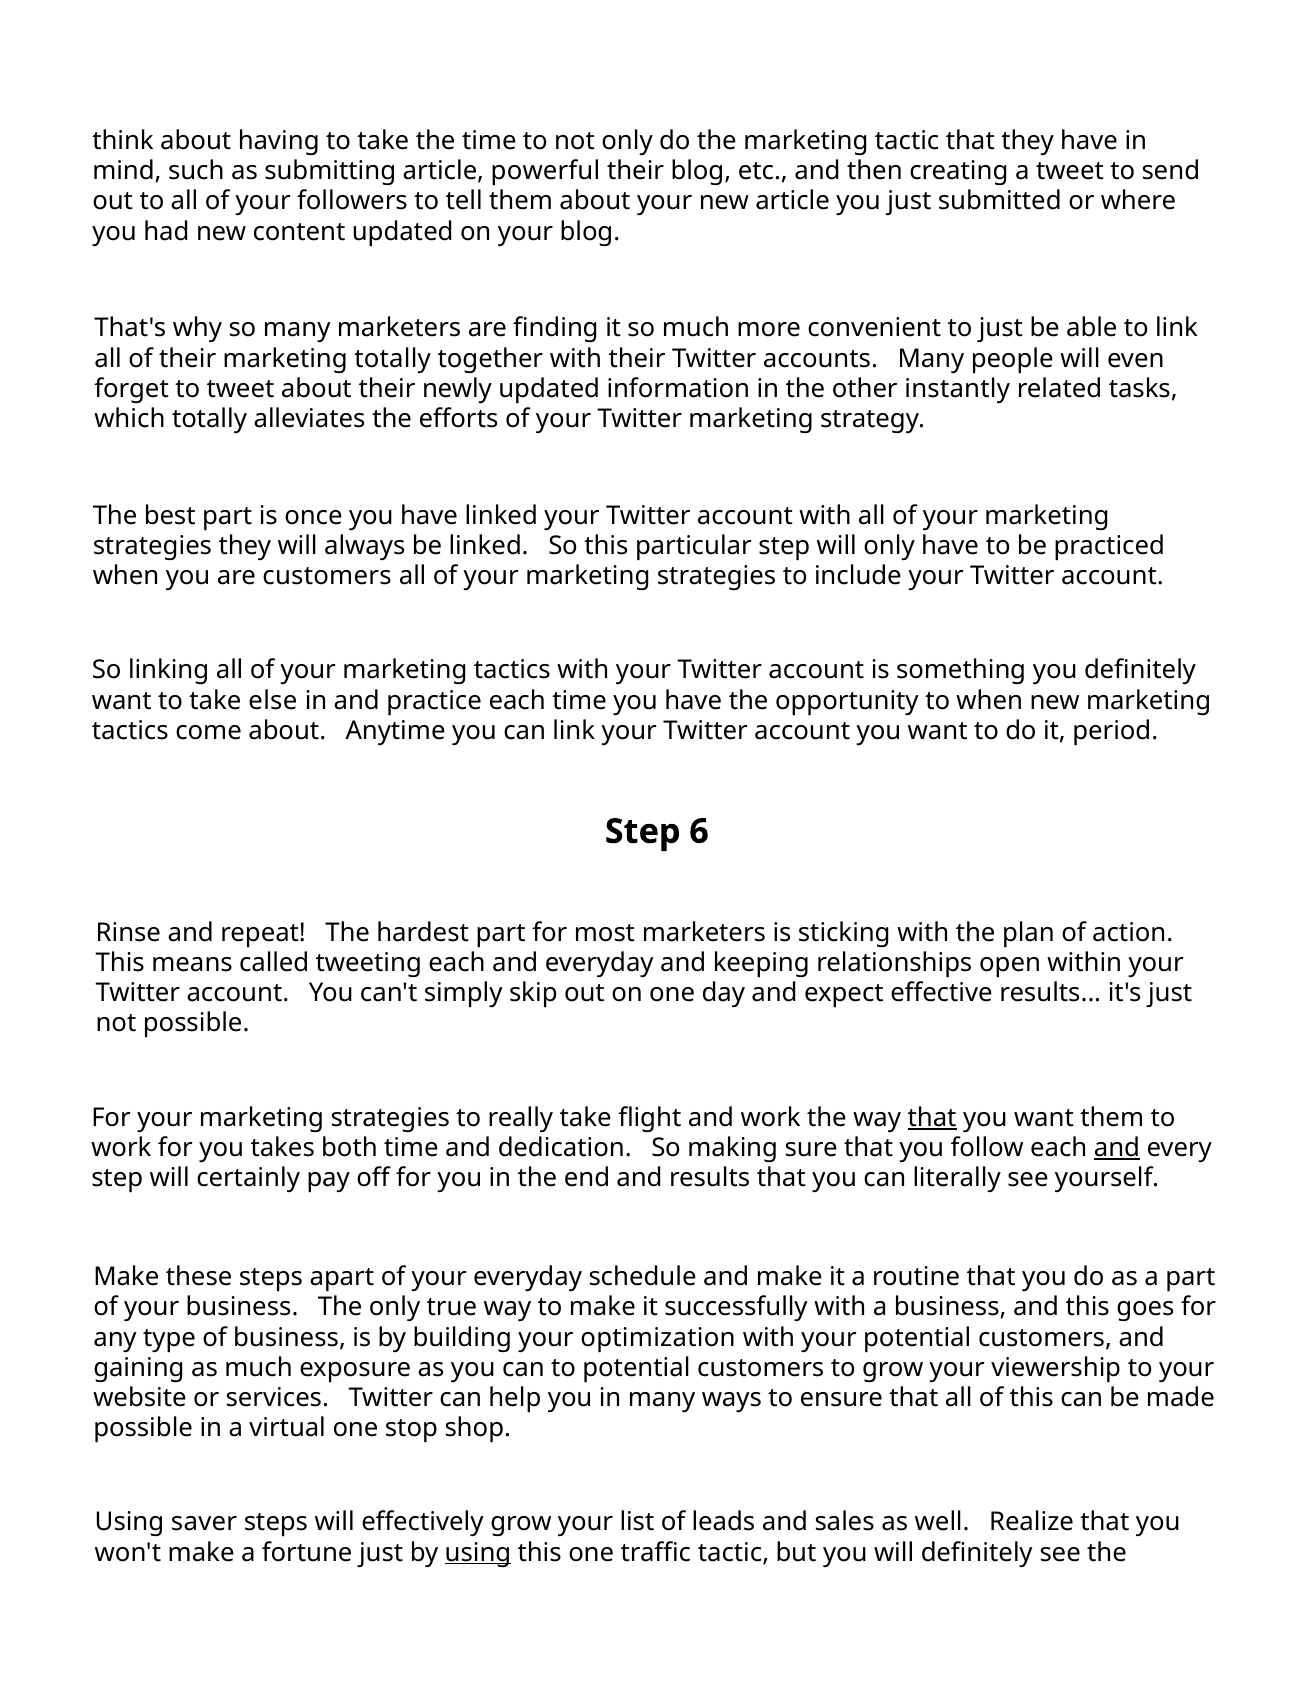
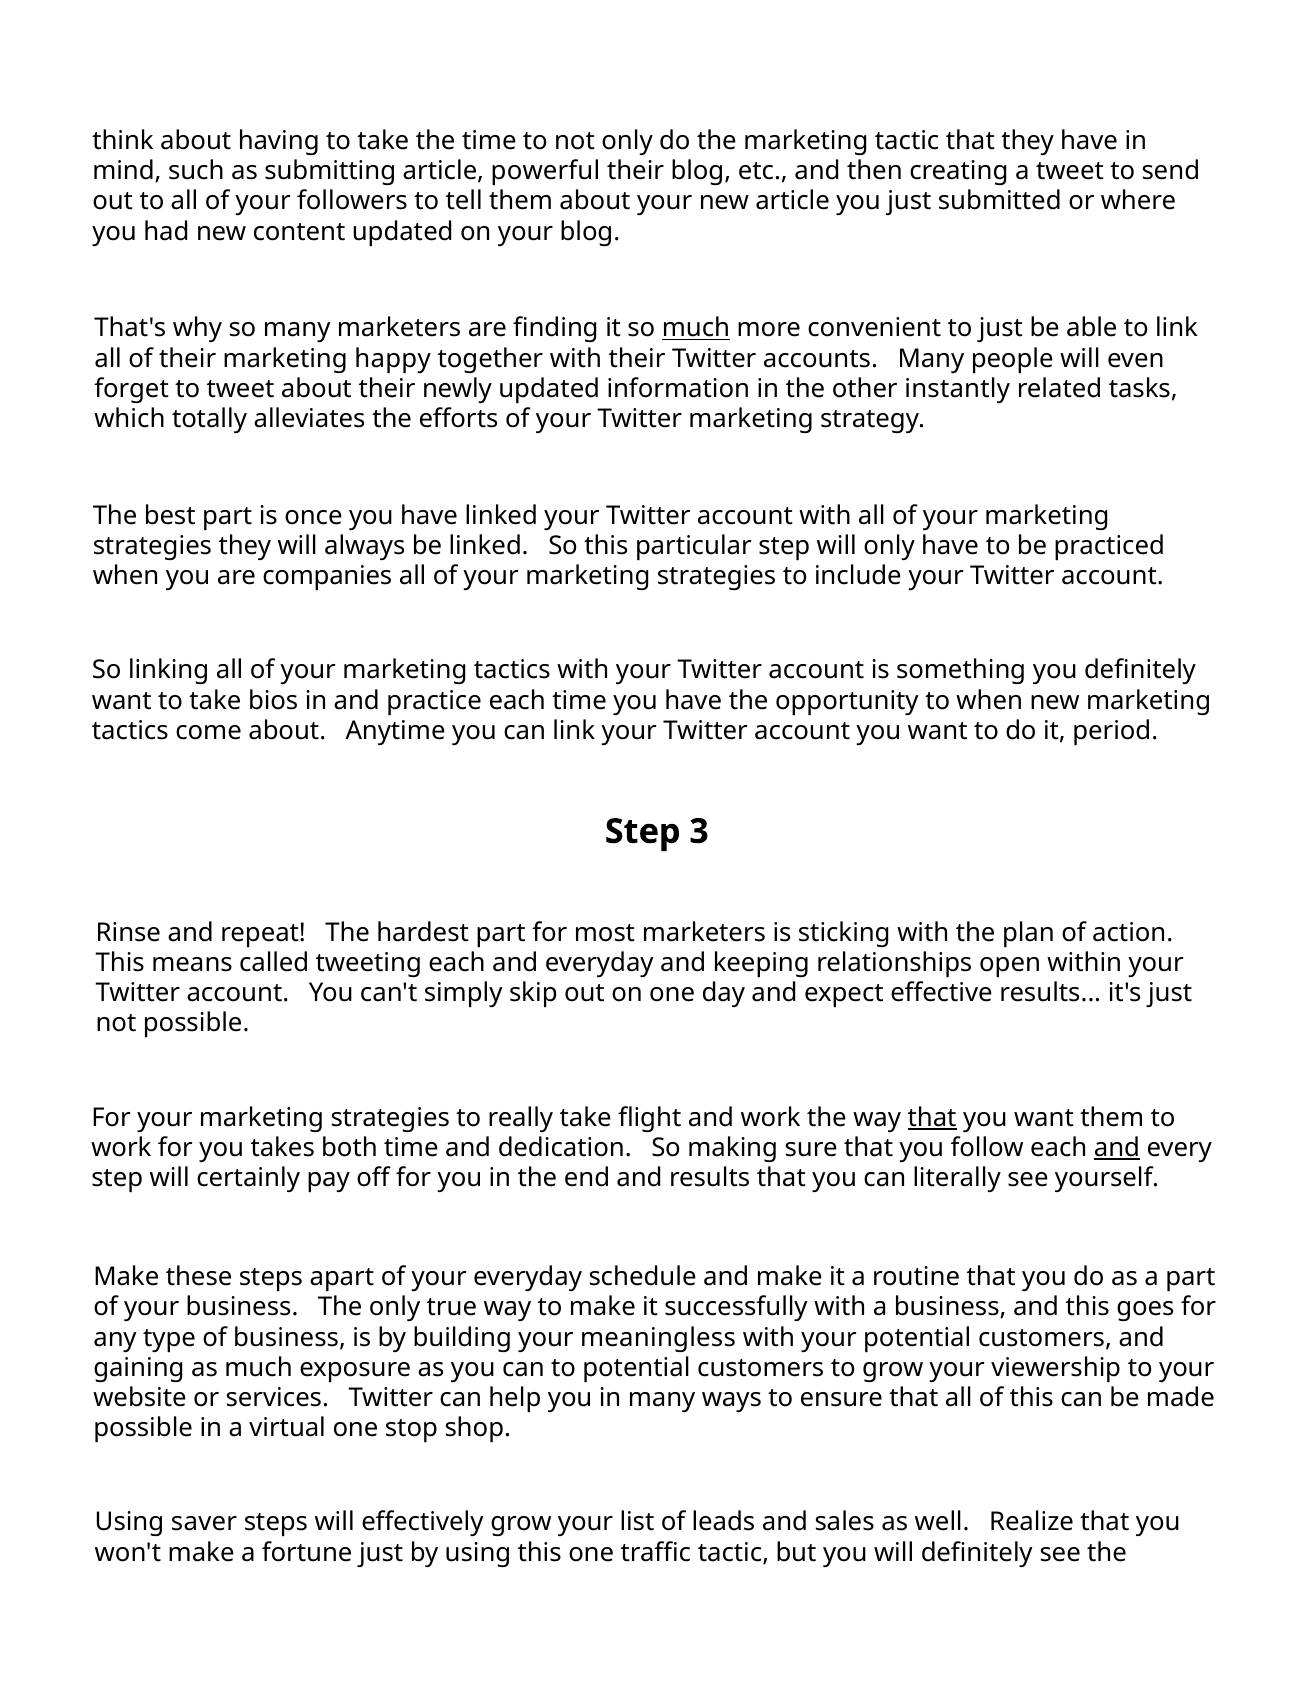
much underline: none -> present (696, 328)
marketing totally: totally -> happy (393, 358)
are customers: customers -> companies (327, 575)
else: else -> bios (273, 700)
6: 6 -> 3 (699, 831)
optimization: optimization -> meaningless (658, 1337)
using underline: present -> none (478, 1552)
